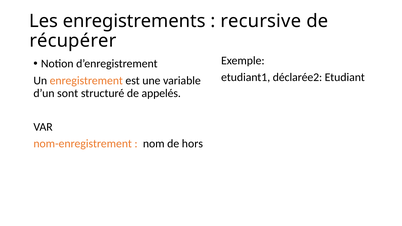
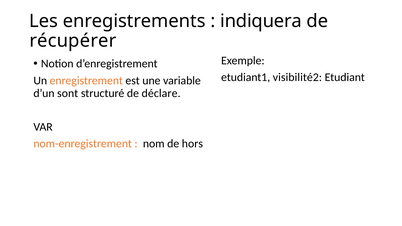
recursive: recursive -> indiquera (261, 21)
déclarée2: déclarée2 -> visibilité2 (297, 77)
appelés: appelés -> déclare (161, 93)
